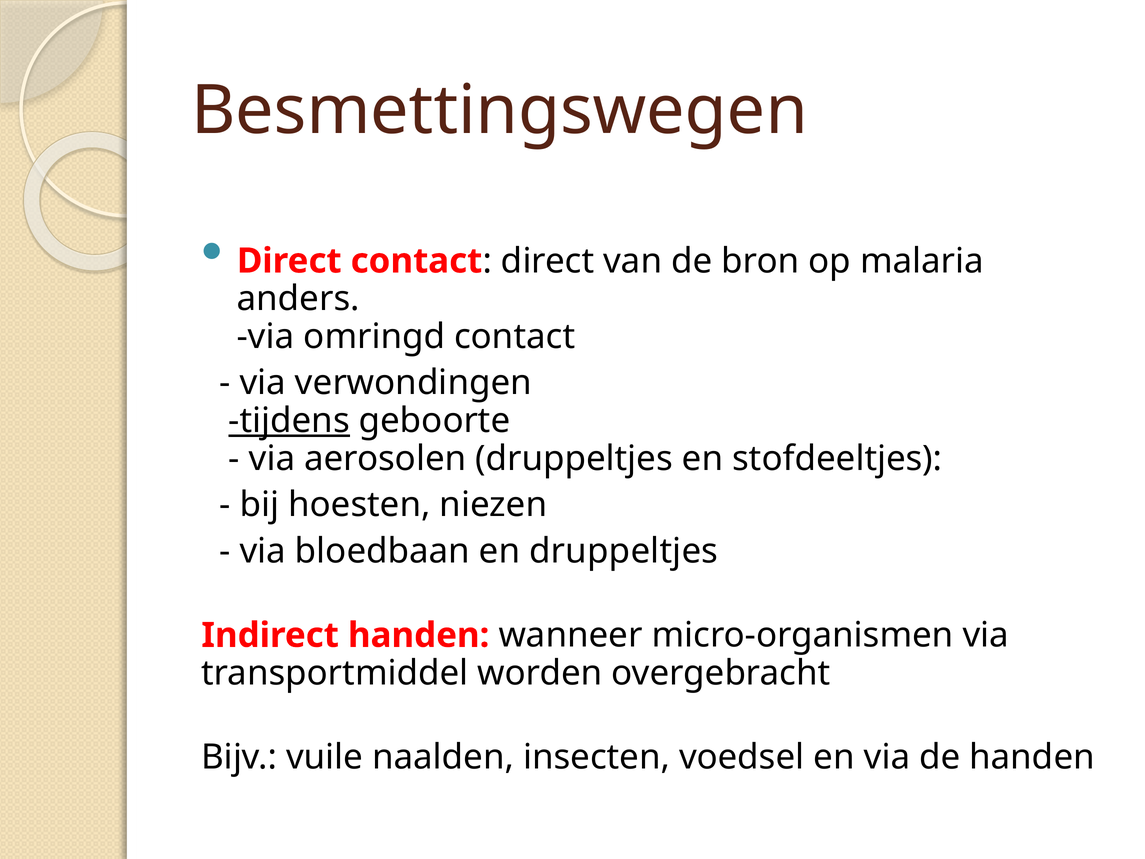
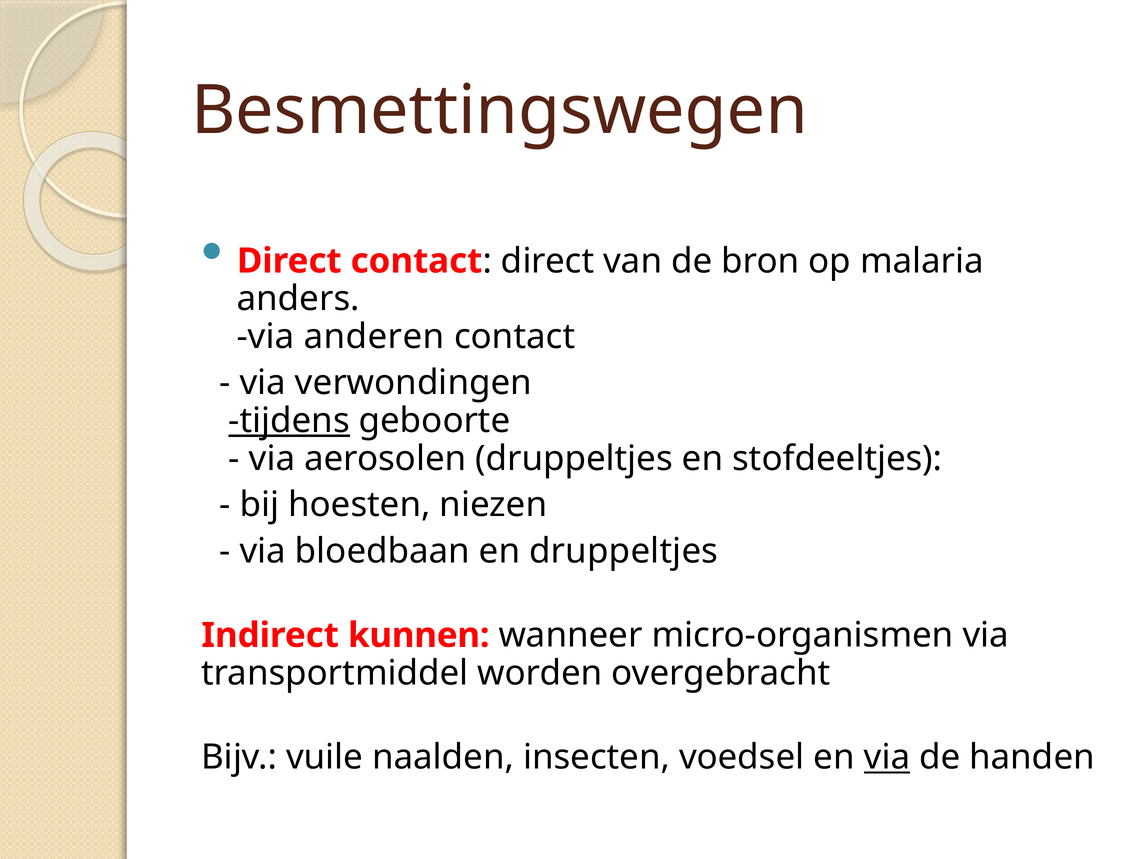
omringd: omringd -> anderen (374, 336)
Indirect handen: handen -> kunnen (419, 635)
via underline: none -> present (887, 757)
